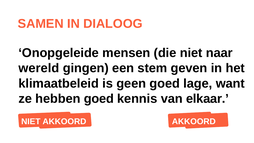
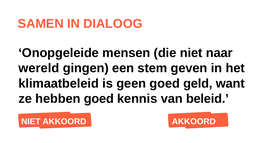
lage: lage -> geld (198, 83)
elkaar: elkaar -> beleid (207, 99)
